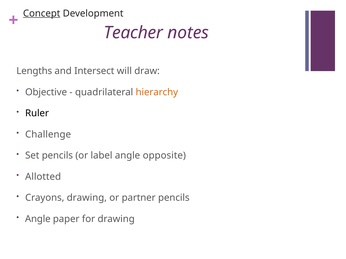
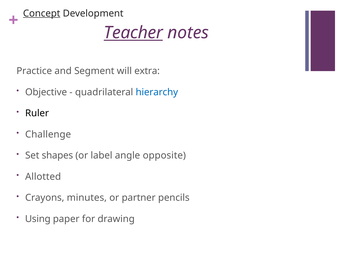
Teacher underline: none -> present (133, 33)
Lengths: Lengths -> Practice (34, 71)
Intersect: Intersect -> Segment (94, 71)
draw: draw -> extra (147, 71)
hierarchy colour: orange -> blue (157, 92)
Set pencils: pencils -> shapes (57, 156)
Crayons drawing: drawing -> minutes (87, 198)
Angle: Angle -> Using (38, 219)
